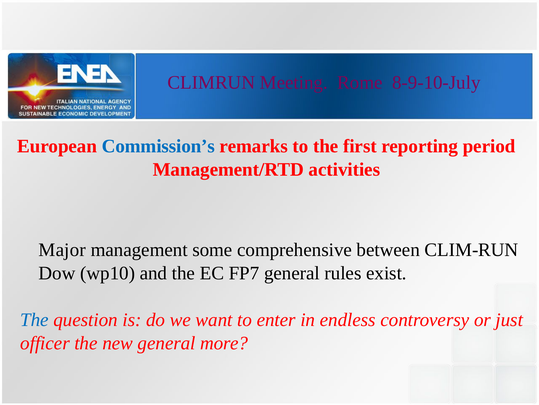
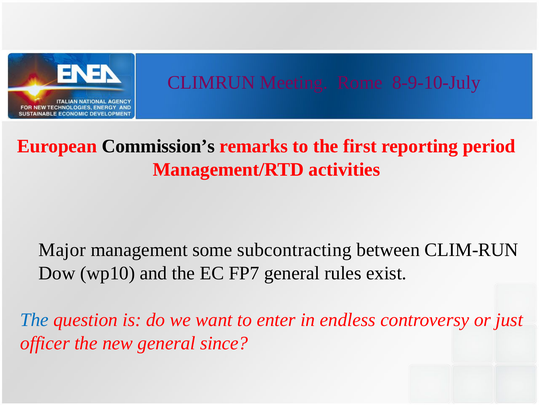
Commission’s colour: blue -> black (158, 146)
comprehensive: comprehensive -> subcontracting (294, 249)
more: more -> since (224, 342)
